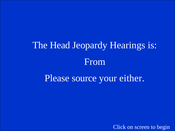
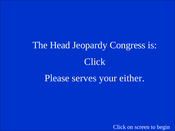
Hearings: Hearings -> Congress (128, 45)
From: From -> Click (95, 62)
source: source -> serves (84, 78)
